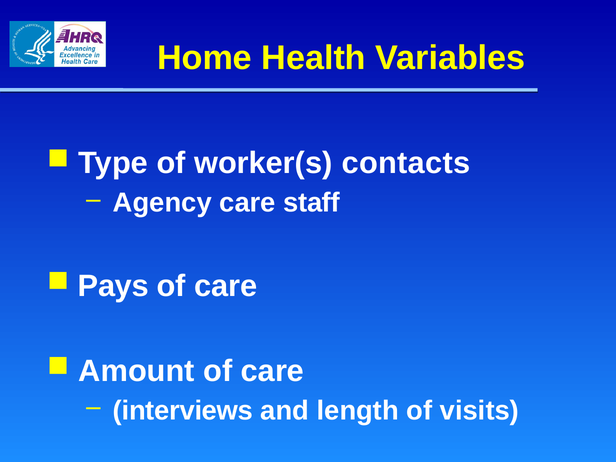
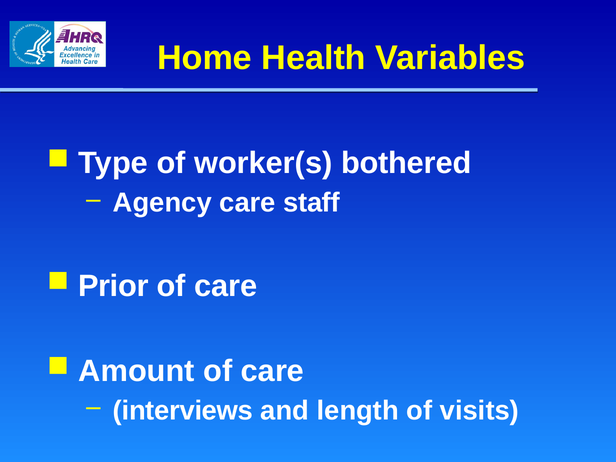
contacts: contacts -> bothered (406, 163)
Pays: Pays -> Prior (113, 286)
